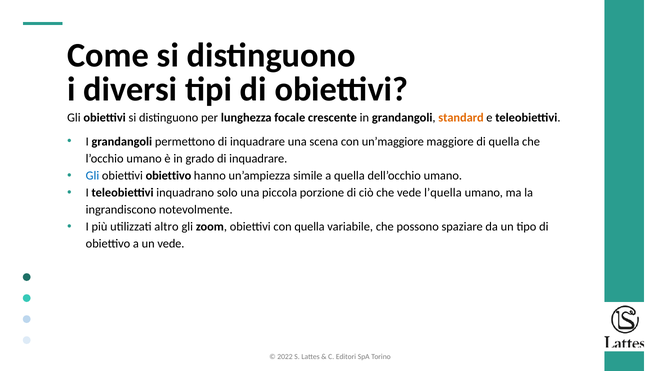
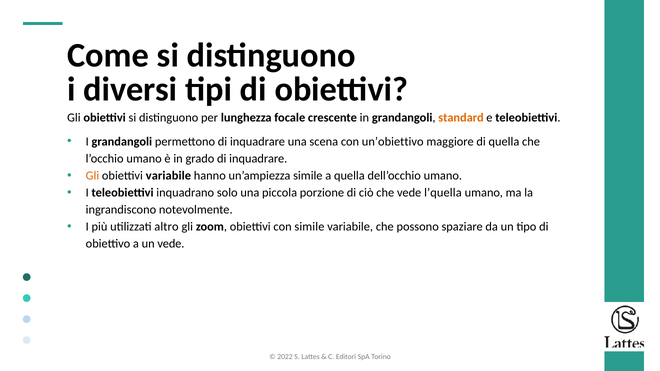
un’maggiore: un’maggiore -> un’obiettivo (393, 142)
Gli colour: blue -> orange (92, 176)
obiettivi obiettivo: obiettivo -> variabile (168, 176)
con quella: quella -> simile (309, 227)
